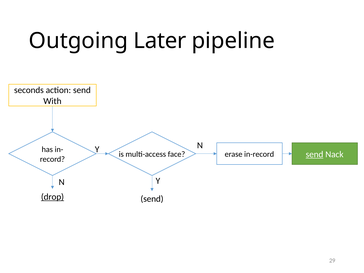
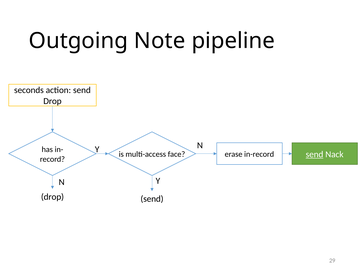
Later: Later -> Note (160, 41)
With: With -> Drop (52, 101)
drop underline: present -> none (52, 197)
